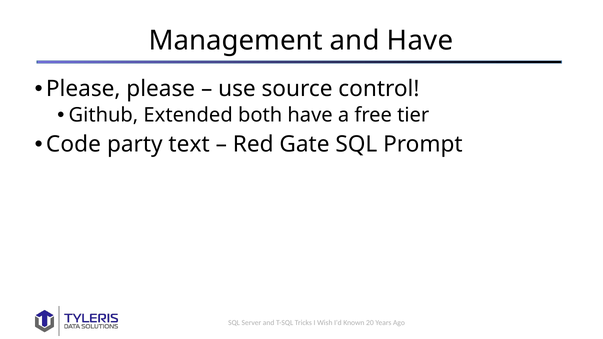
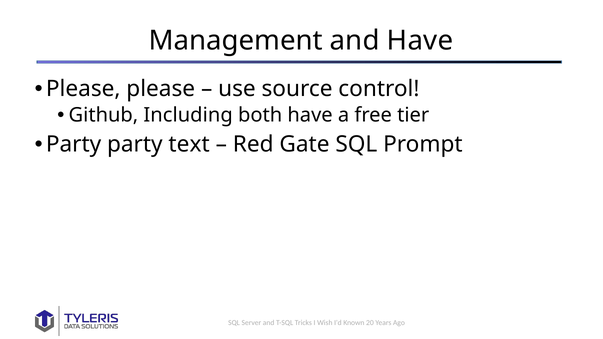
Extended: Extended -> Including (188, 115)
Code: Code -> Party (74, 145)
